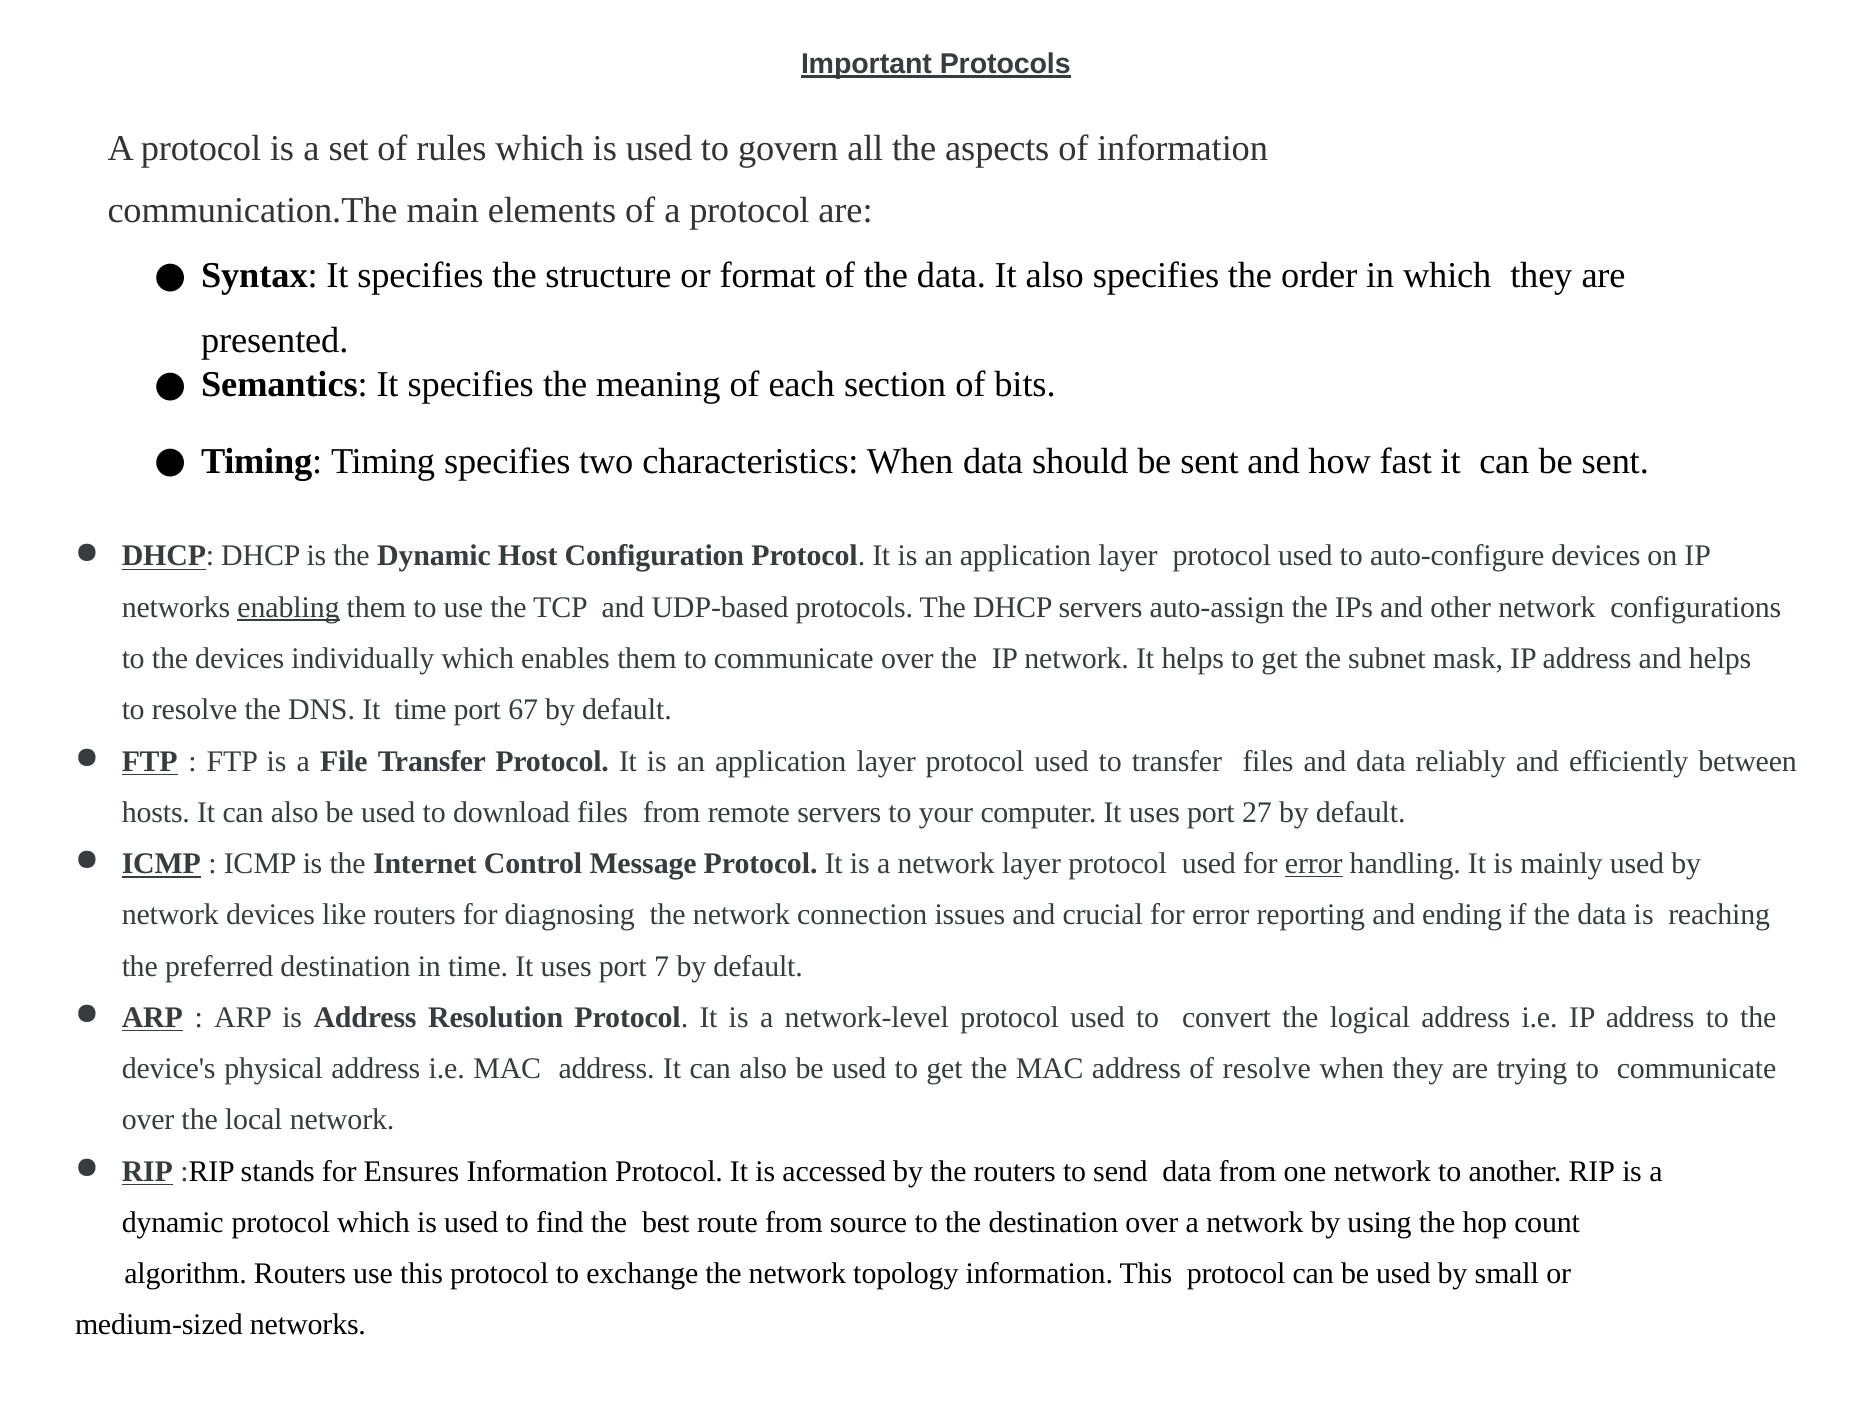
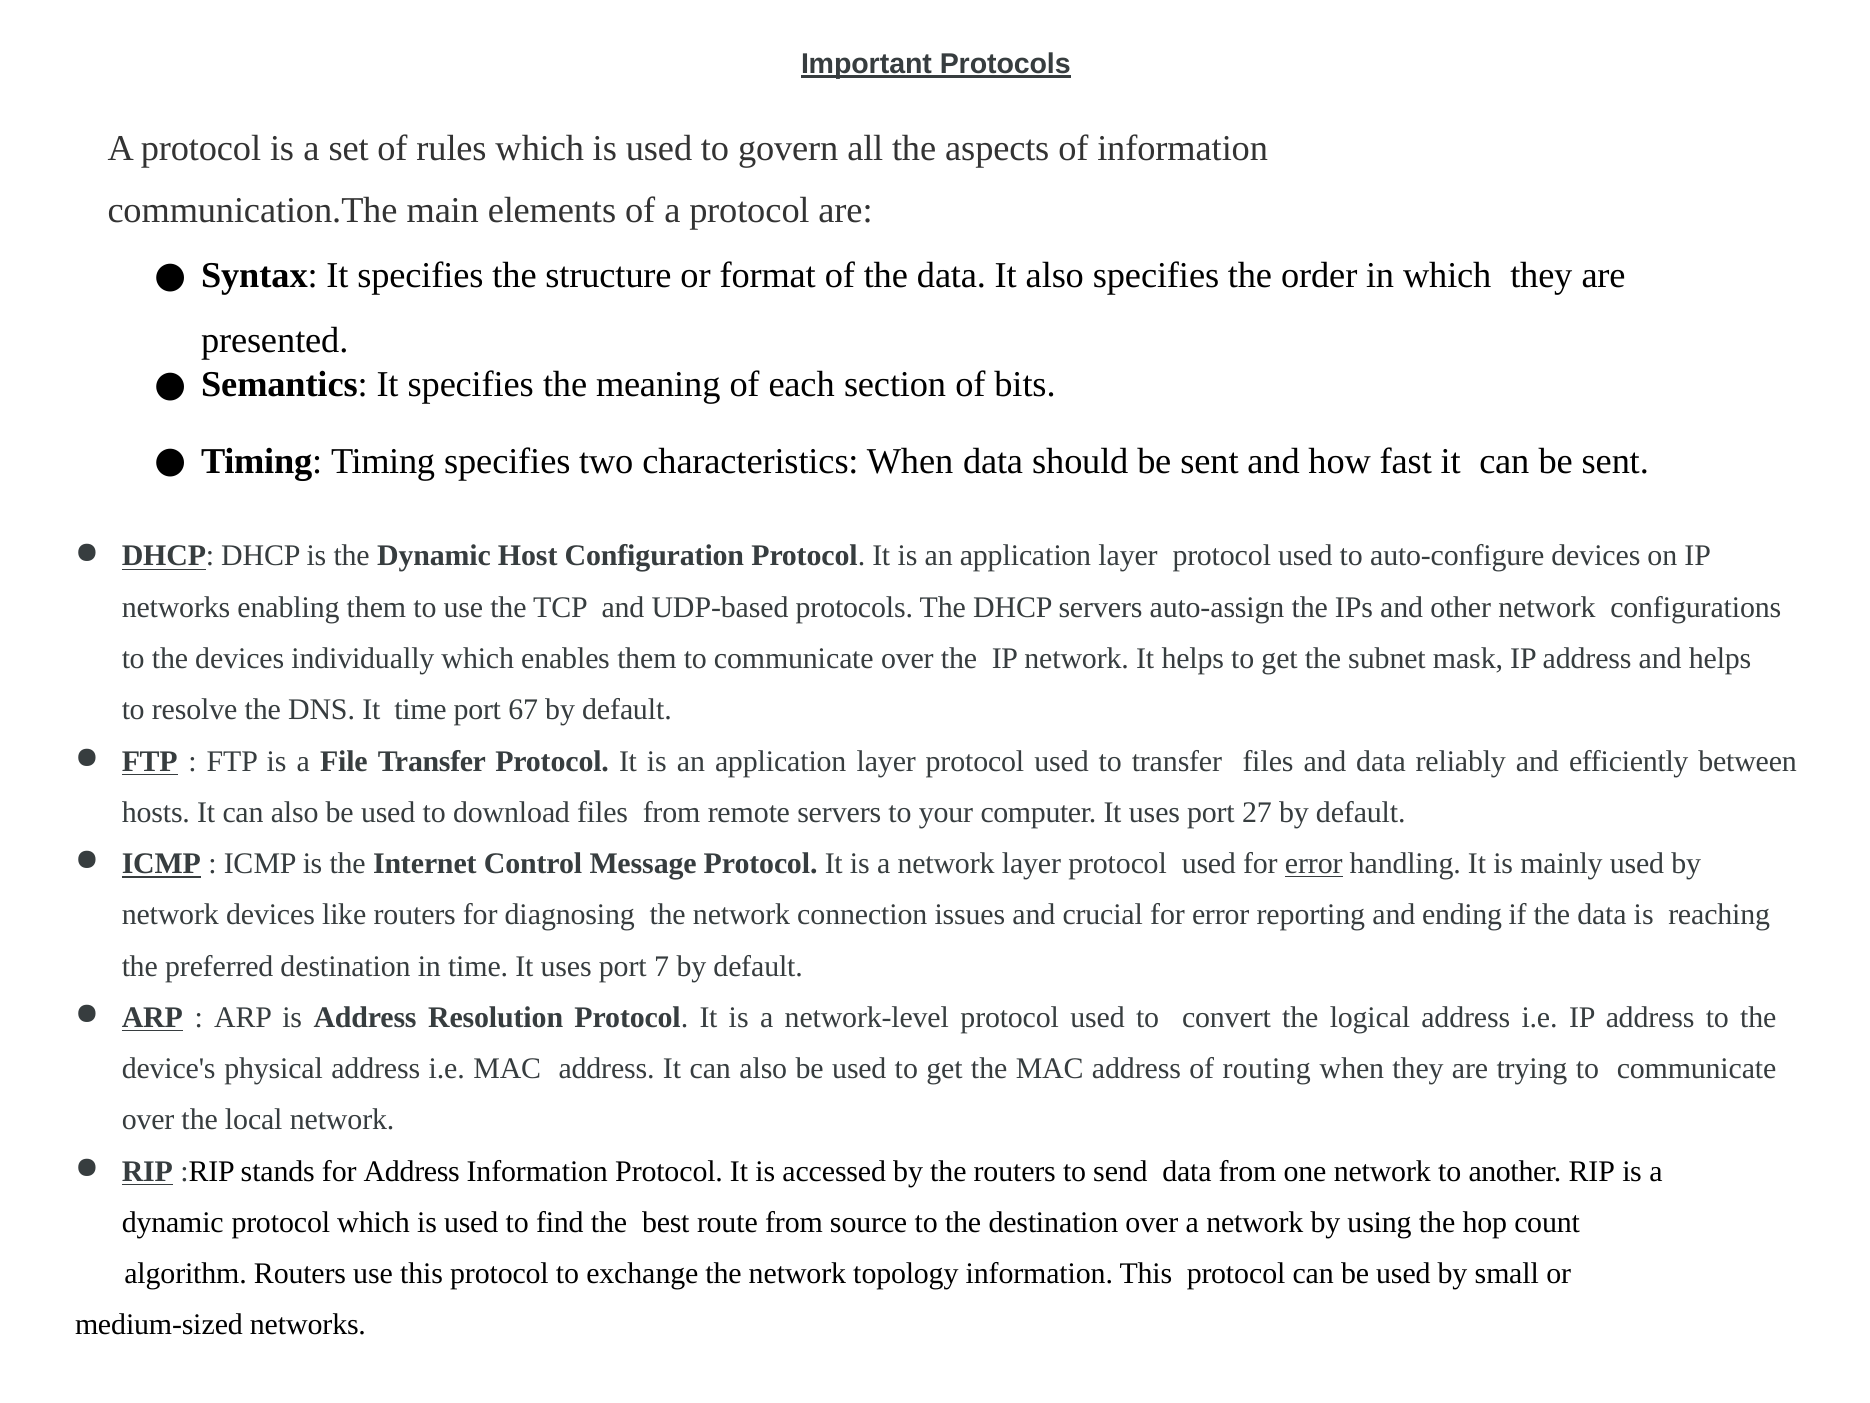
enabling underline: present -> none (289, 607)
of resolve: resolve -> routing (1267, 1068)
for Ensures: Ensures -> Address (412, 1171)
